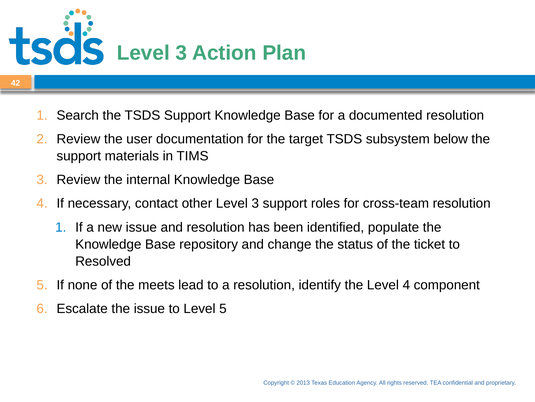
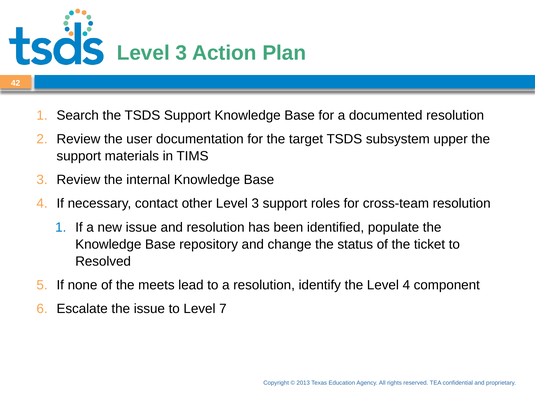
below: below -> upper (451, 139)
Level 5: 5 -> 7 (223, 308)
